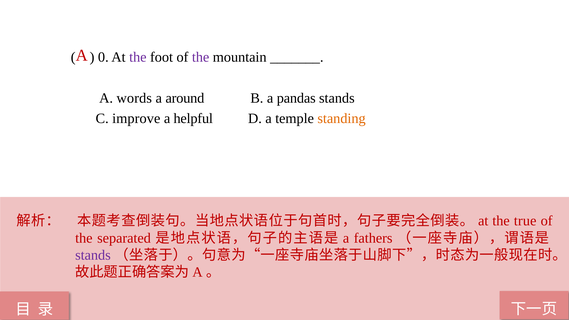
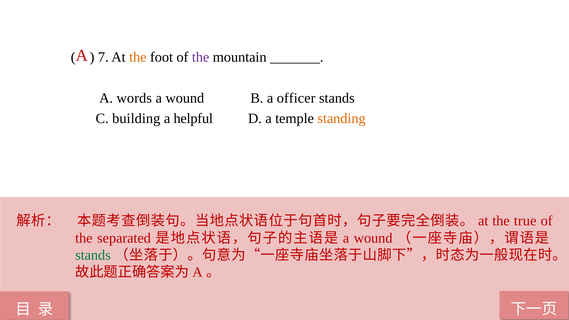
0: 0 -> 7 (103, 57)
the colour: purple -> orange (138, 57)
around: around -> wound (185, 98)
pandas: pandas -> officer (296, 98)
improve: improve -> building (136, 119)
fathers: fathers -> wound (373, 238)
stands colour: purple -> green (93, 255)
